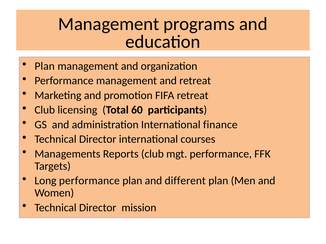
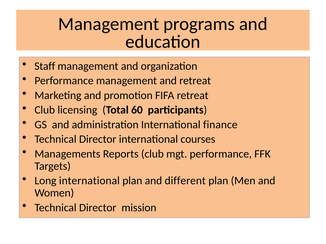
Plan: Plan -> Staff (45, 66)
Long performance: performance -> international (89, 181)
